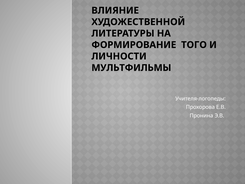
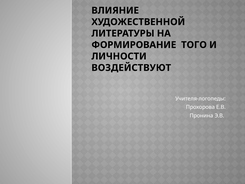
МУЛЬТФИЛЬМЫ: МУЛЬТФИЛЬМЫ -> ВОЗДЕЙСТВУЮТ (131, 68)
